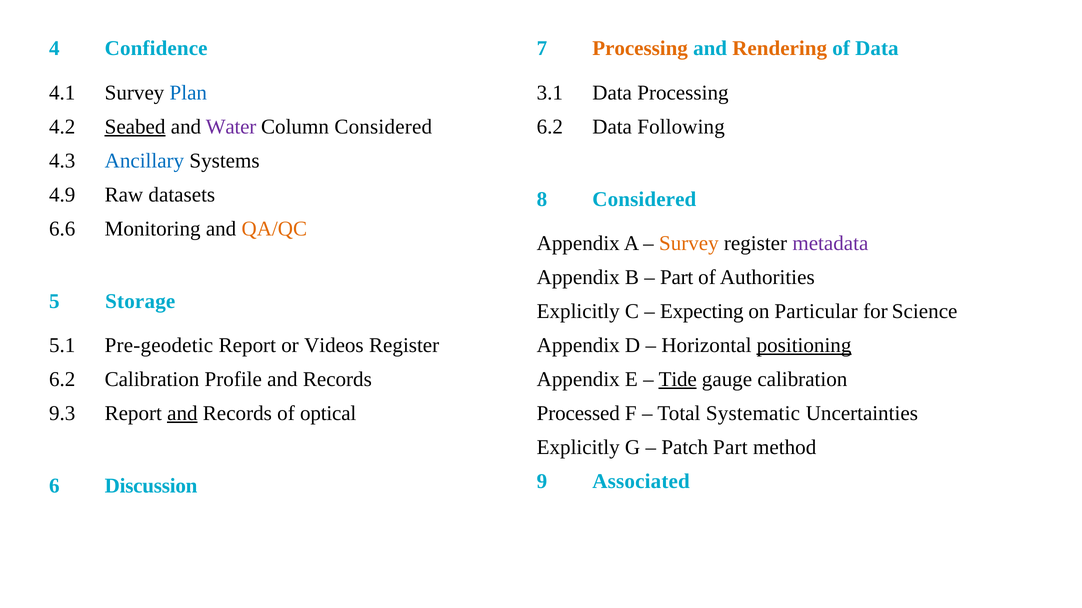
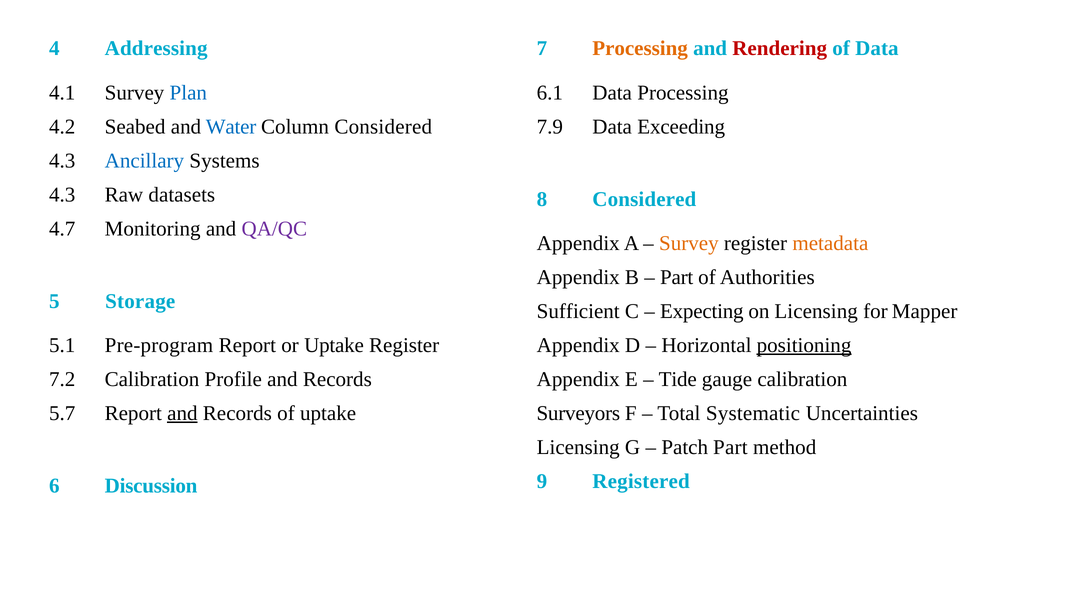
Confidence: Confidence -> Addressing (156, 49)
Rendering colour: orange -> red (780, 49)
3.1: 3.1 -> 6.1 (550, 93)
Seabed underline: present -> none (135, 127)
Water colour: purple -> blue (231, 127)
6.2: 6.2 -> 7.9 (550, 127)
Following: Following -> Exceeding (681, 127)
4.9: 4.9 -> 4.3 (62, 195)
6.6: 6.6 -> 4.7 (62, 229)
QA/QC colour: orange -> purple (274, 229)
metadata colour: purple -> orange (830, 244)
Explicitly: Explicitly -> Sufficient (578, 312)
on Particular: Particular -> Licensing (816, 312)
Science: Science -> Mapper (925, 312)
Pre-geodetic: Pre-geodetic -> Pre-program (159, 346)
or Videos: Videos -> Uptake (334, 346)
6.2: 6.2 -> 7.2 (62, 380)
Tide underline: present -> none (678, 380)
9.3: 9.3 -> 5.7 (62, 414)
of optical: optical -> uptake (328, 414)
Processed: Processed -> Surveyors (578, 414)
Explicitly: Explicitly -> Licensing (578, 448)
Associated: Associated -> Registered (641, 482)
